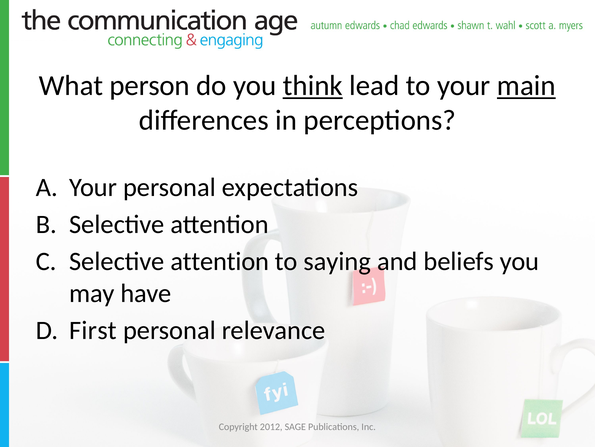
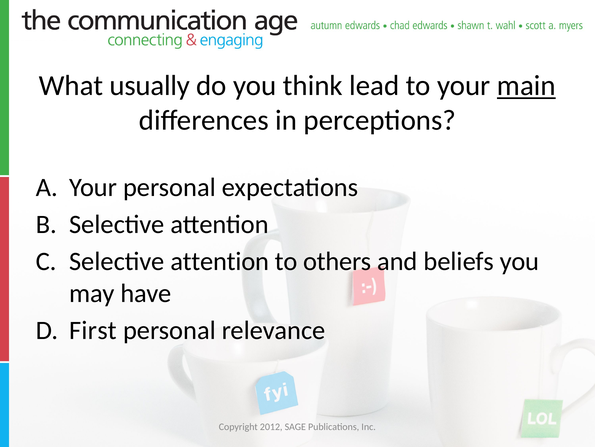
person: person -> usually (150, 85)
think underline: present -> none (313, 85)
saying: saying -> others (337, 261)
